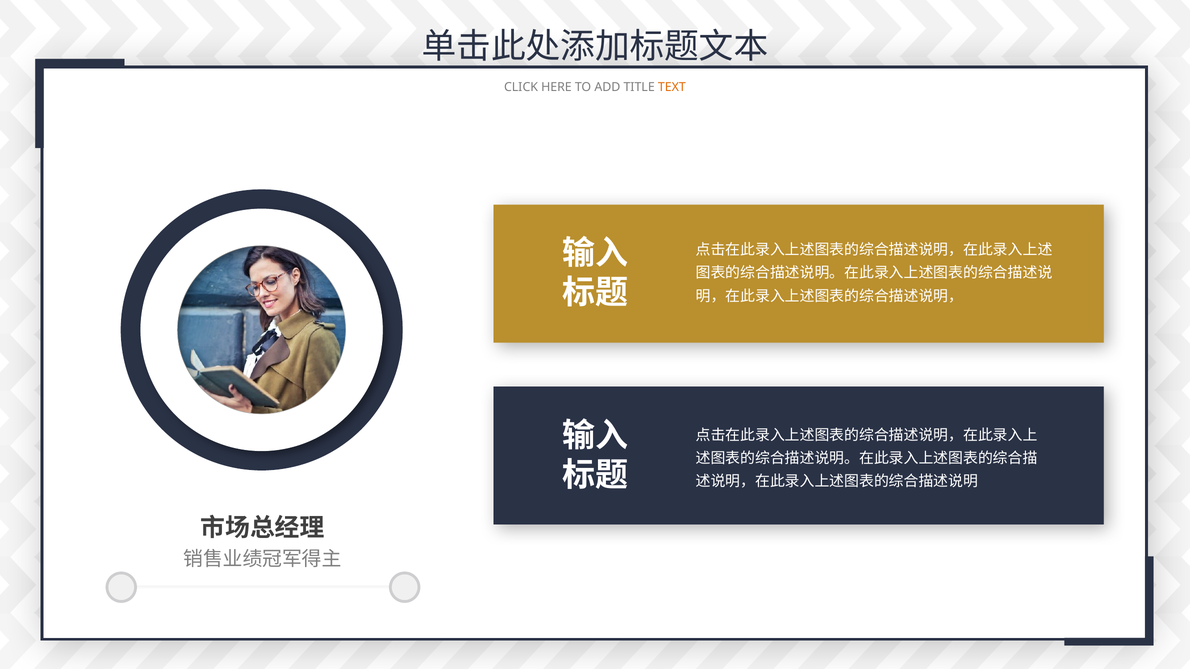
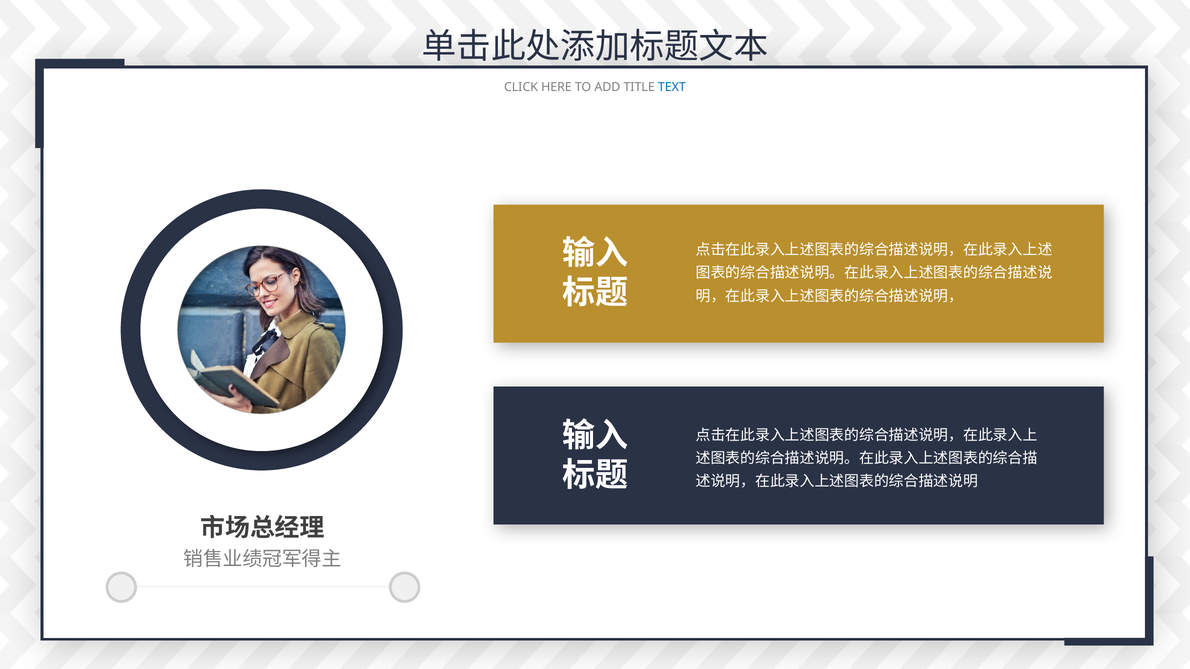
TEXT colour: orange -> blue (672, 87)
